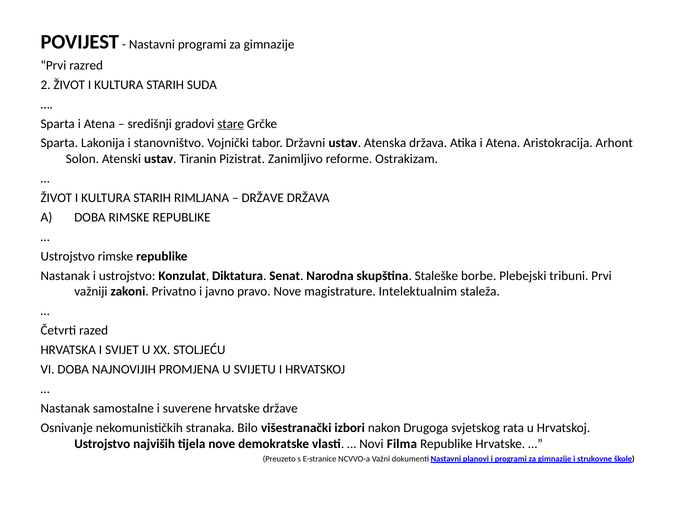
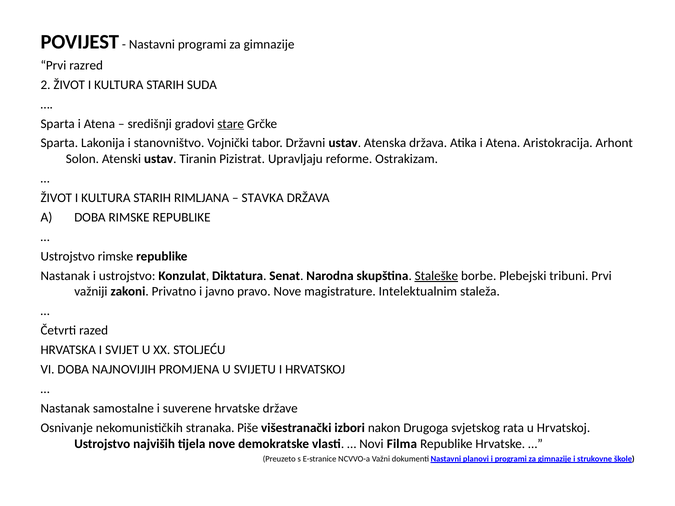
Zanimljivo: Zanimljivo -> Upravljaju (295, 159)
DRŽAVE: DRŽAVE -> STAVKA (263, 198)
Staleške underline: none -> present (436, 276)
Bilo: Bilo -> Piše (248, 428)
